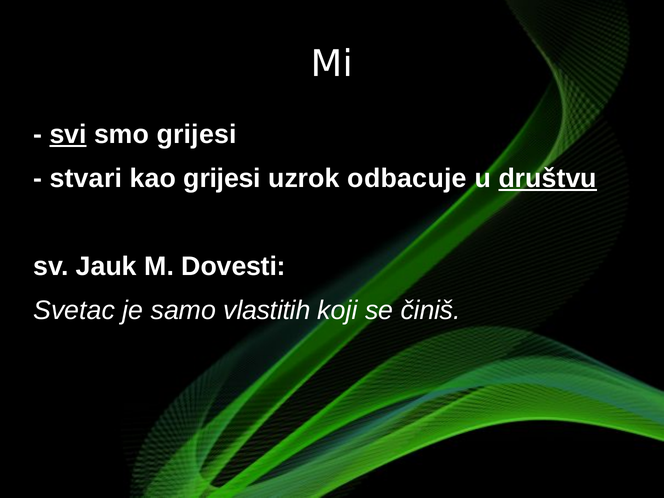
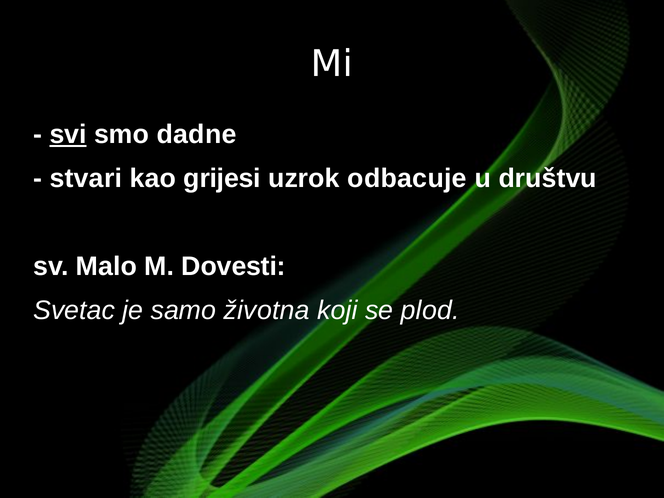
smo grijesi: grijesi -> dadne (197, 134)
društvu underline: present -> none (548, 178)
Jauk: Jauk -> Malo (106, 267)
vlastitih: vlastitih -> životna (267, 311)
činiš: činiš -> plod (430, 311)
